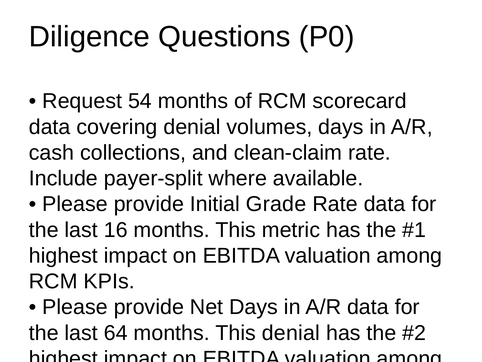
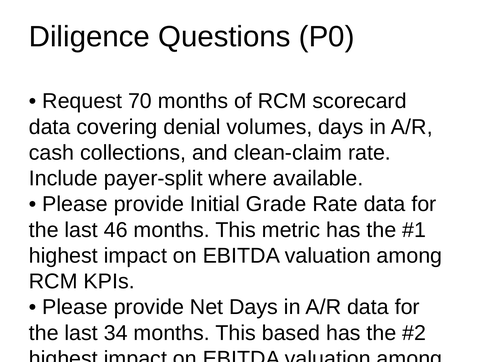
54: 54 -> 70 (140, 101)
16: 16 -> 46 (116, 230)
64: 64 -> 34 (116, 332)
This denial: denial -> based (291, 332)
